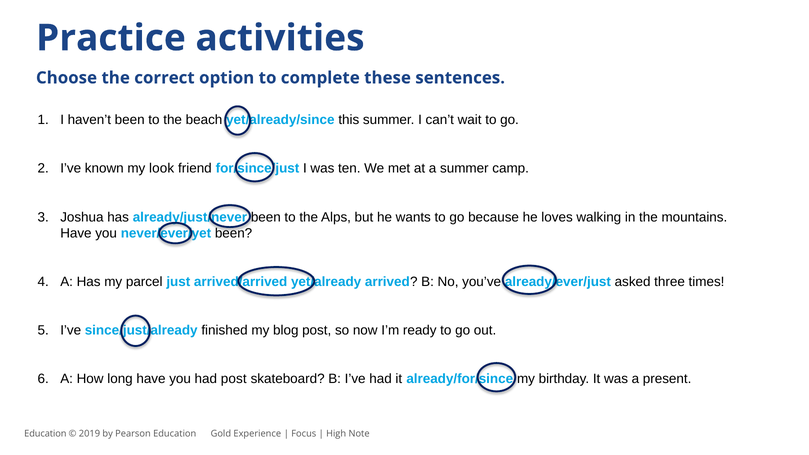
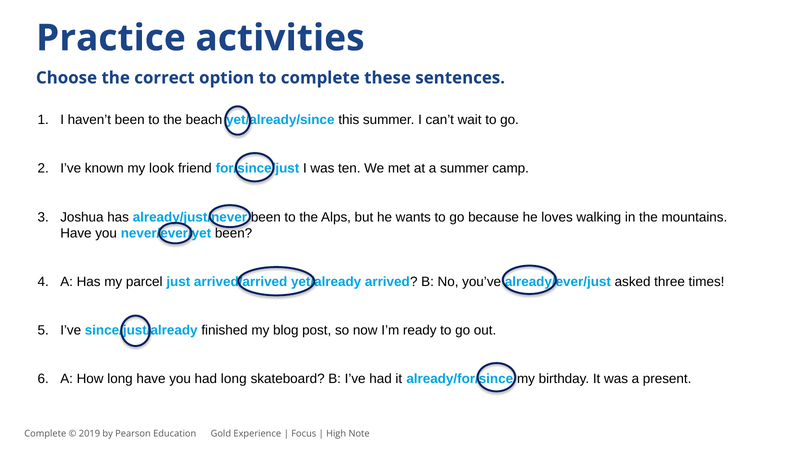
had post: post -> long (234, 379)
Education: Education -> Complete (45, 434)
